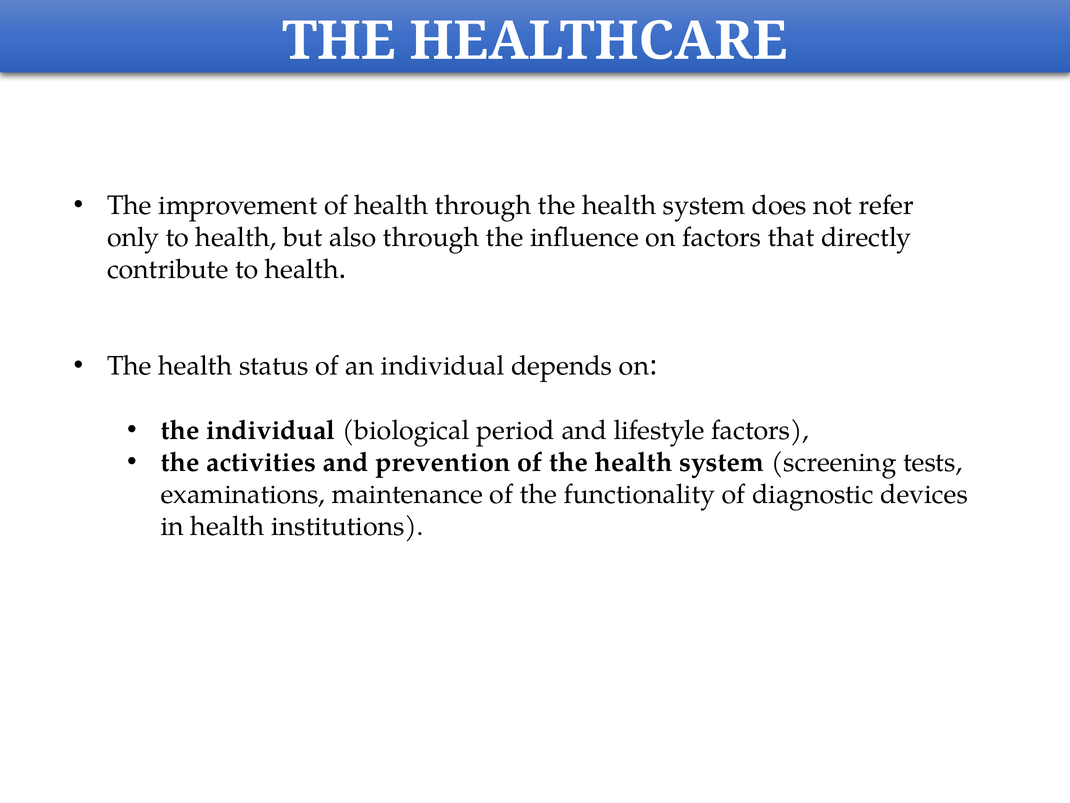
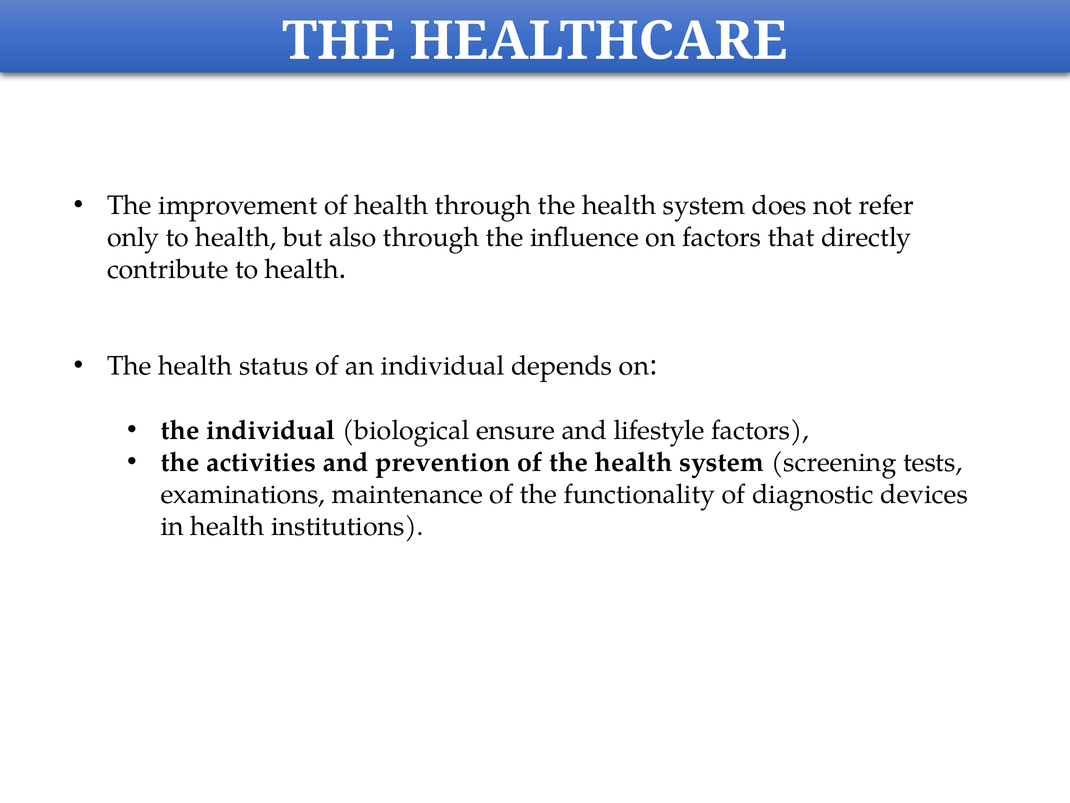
period: period -> ensure (516, 430)
